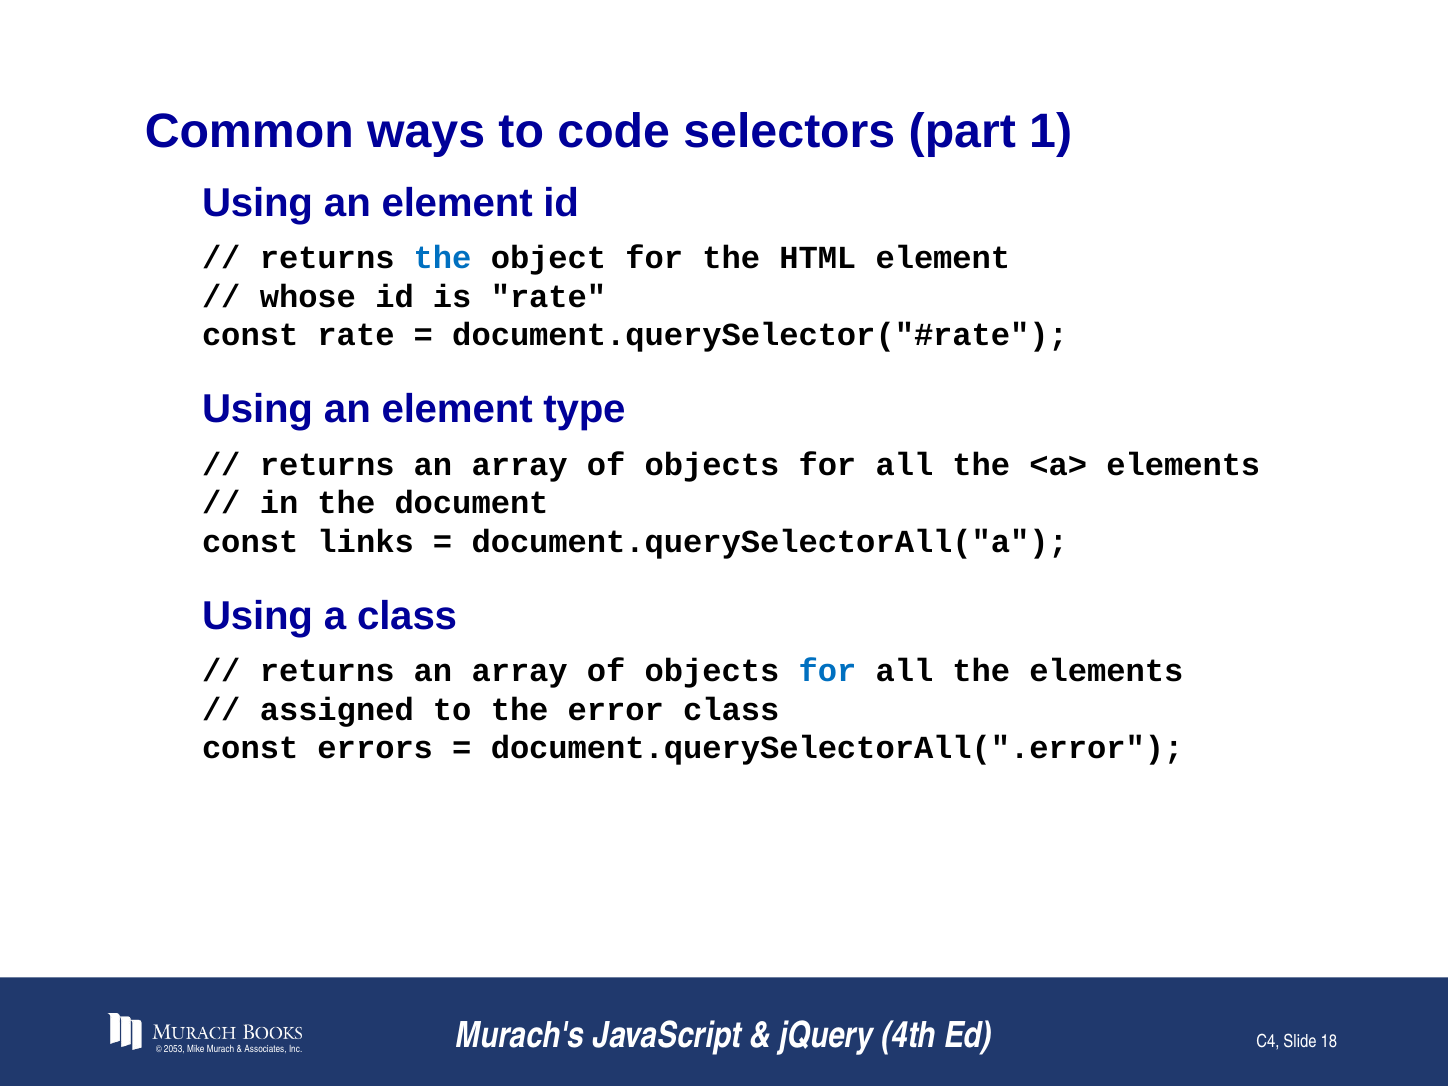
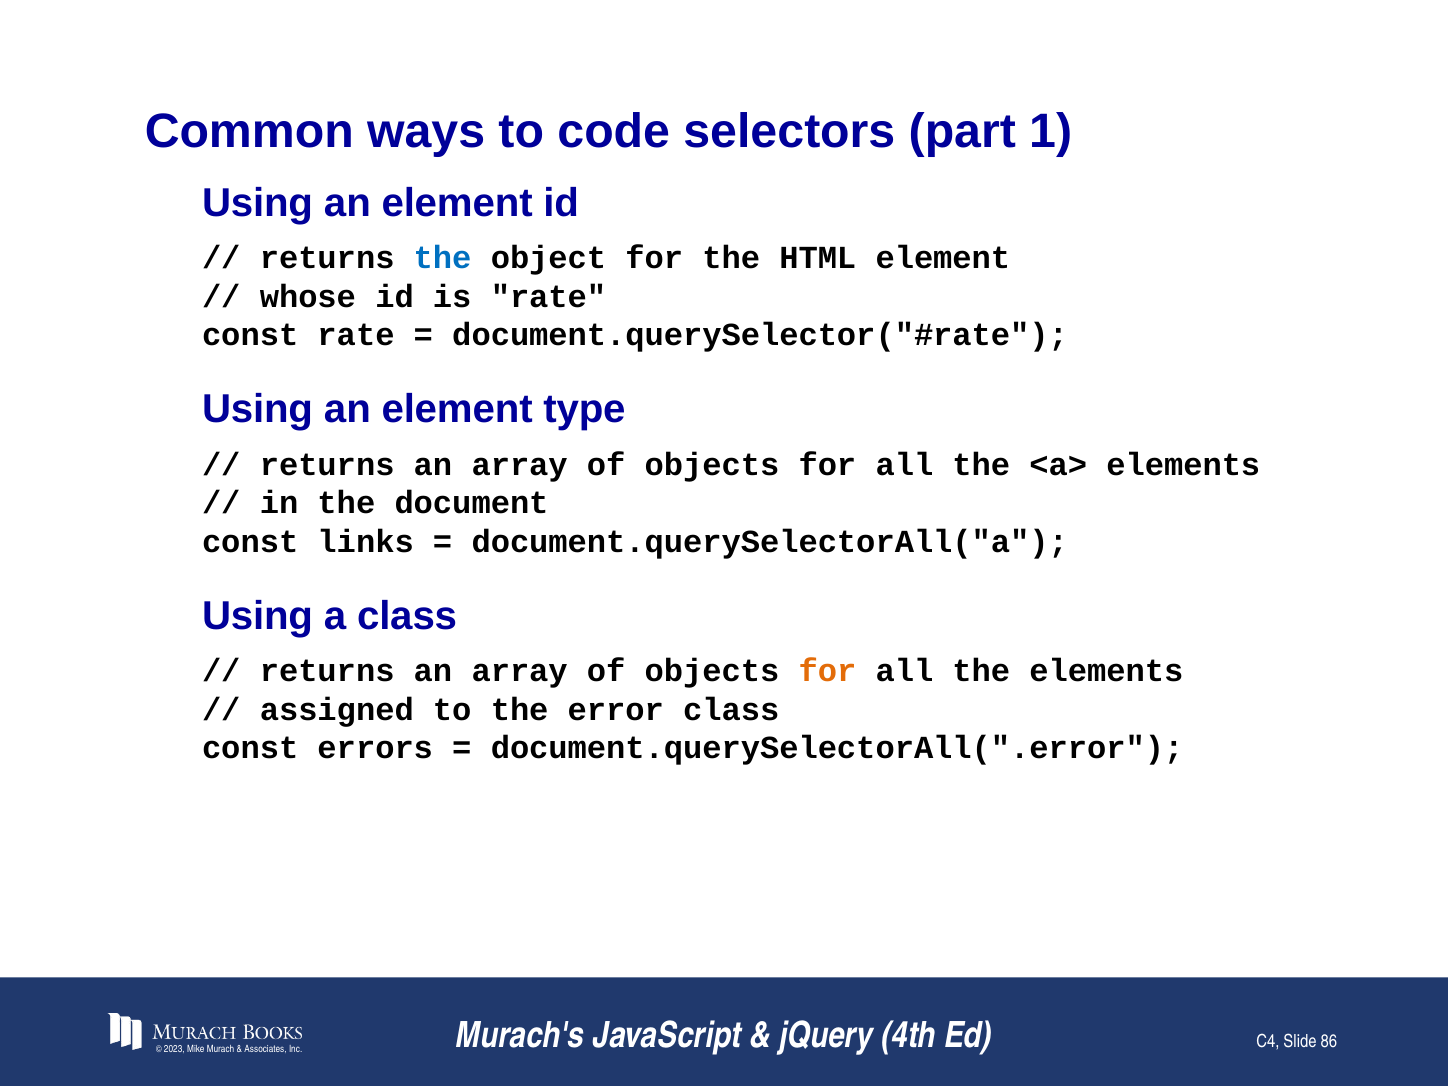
for colour: blue -> orange (827, 671)
2053: 2053 -> 2023 (174, 1049)
18: 18 -> 86 (1329, 1042)
